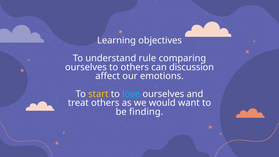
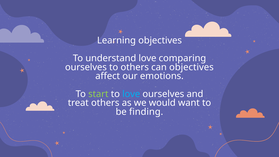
understand rule: rule -> love (147, 58)
can discussion: discussion -> objectives (191, 67)
start colour: yellow -> light green (98, 94)
